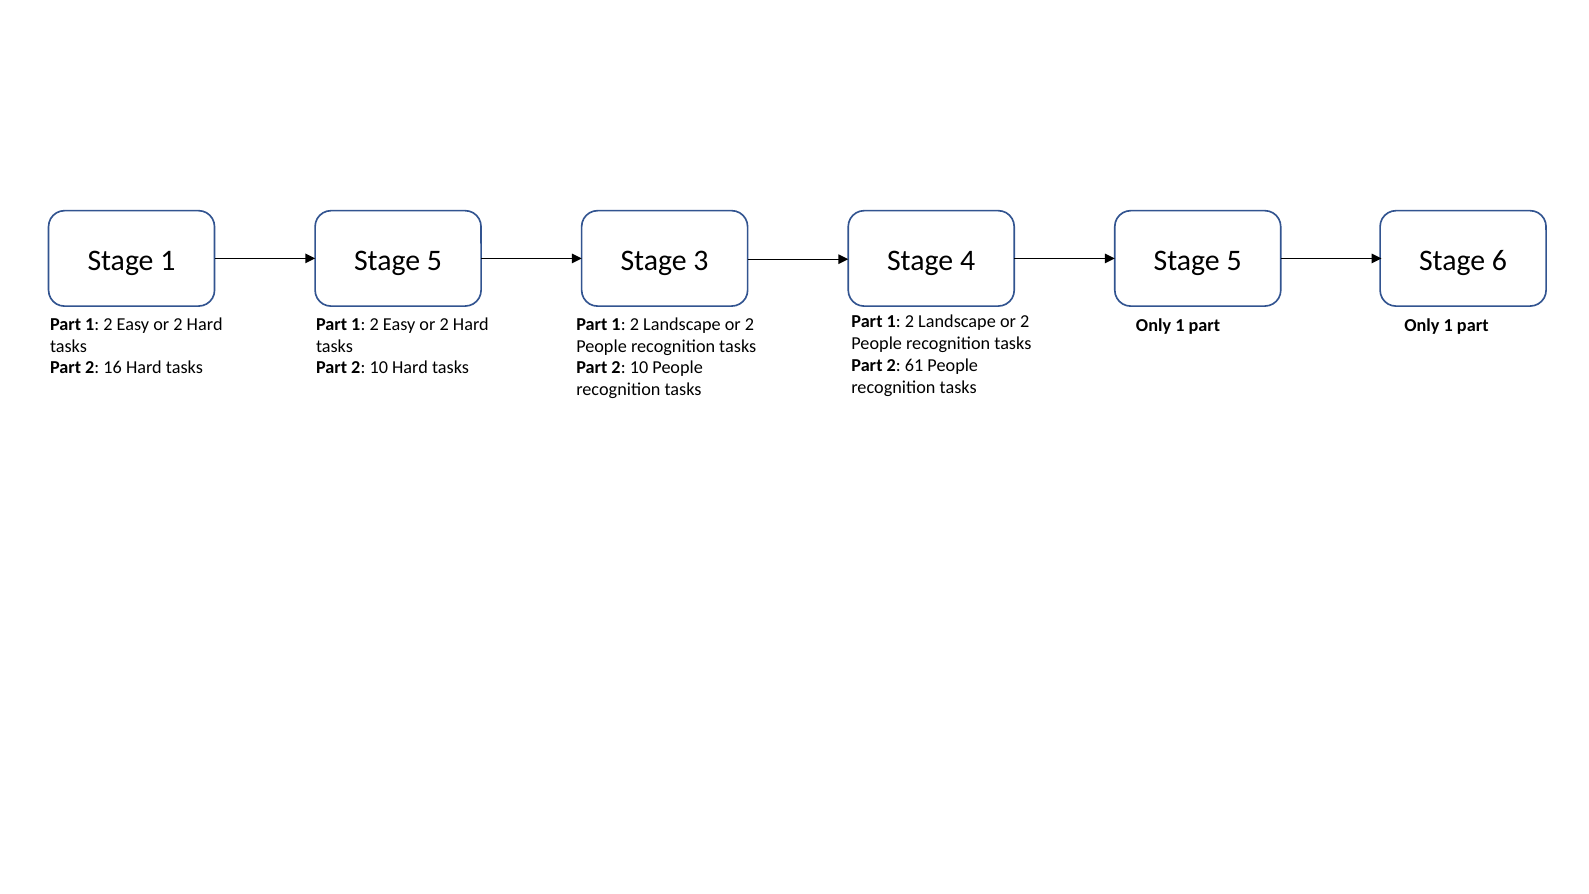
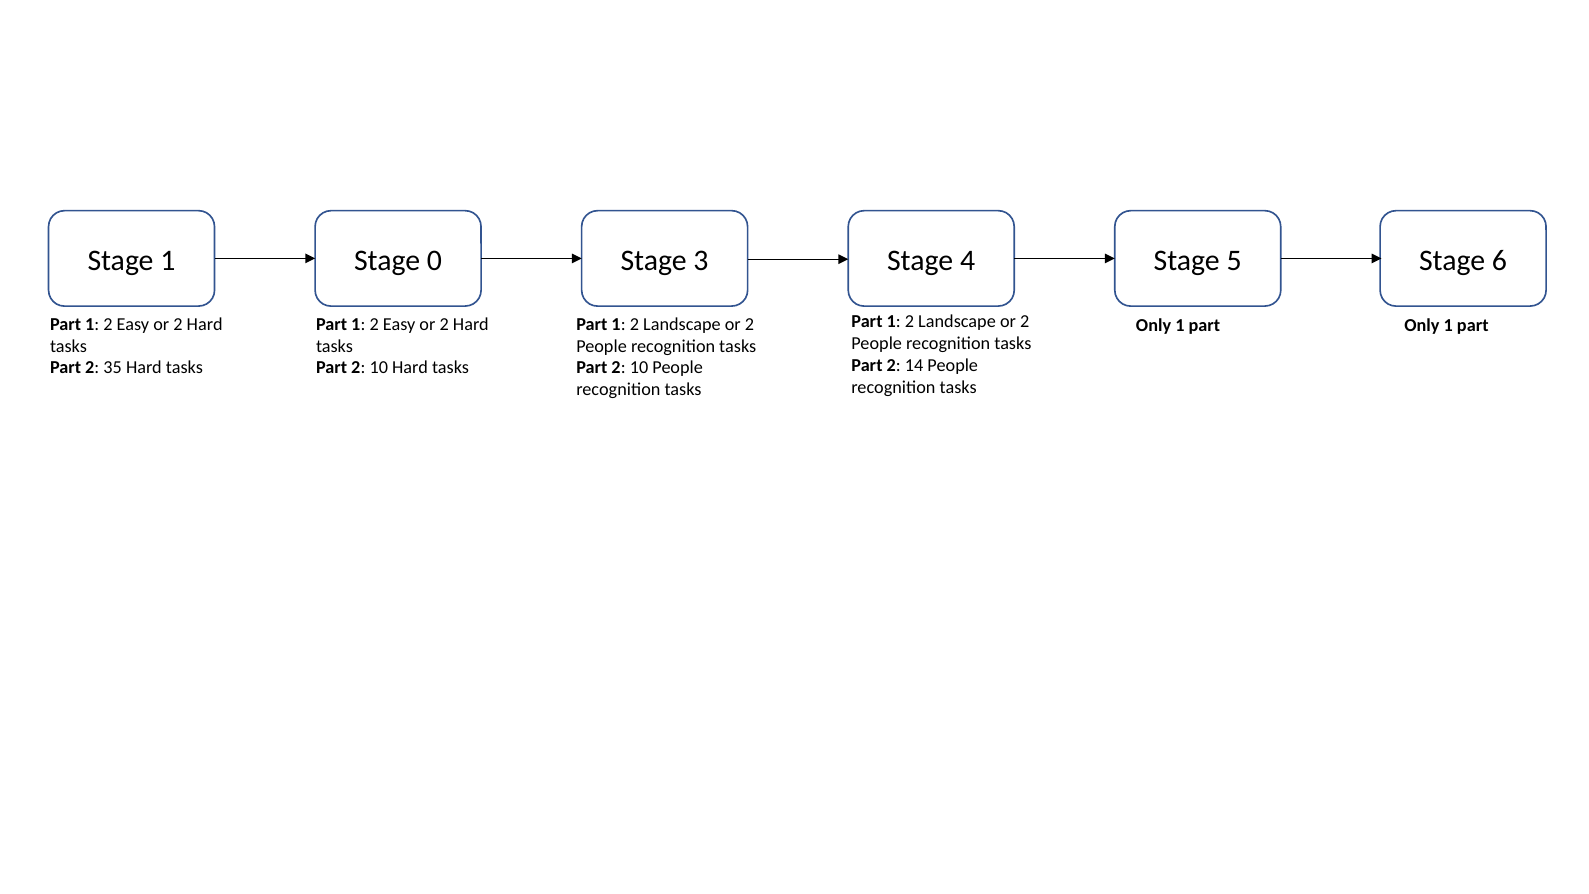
5: 5 -> 0 (434, 260)
61: 61 -> 14 (914, 365)
16: 16 -> 35 (113, 368)
